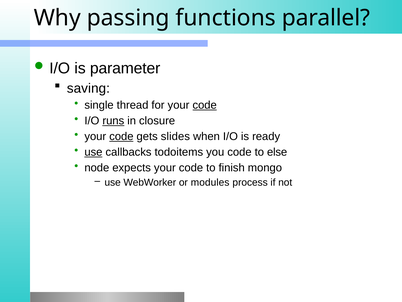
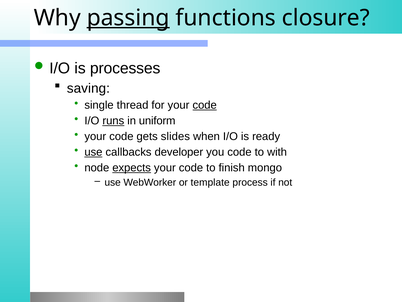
passing underline: none -> present (128, 18)
parallel: parallel -> closure (326, 18)
parameter: parameter -> processes (125, 68)
closure: closure -> uniform (157, 121)
code underline: present -> none (121, 136)
todoitems: todoitems -> developer (179, 152)
else: else -> with (277, 152)
expects underline: none -> present (132, 168)
modules: modules -> template (210, 182)
